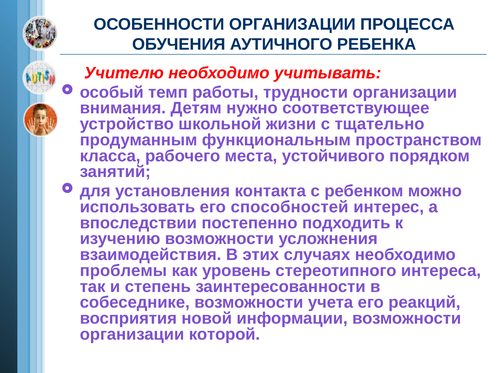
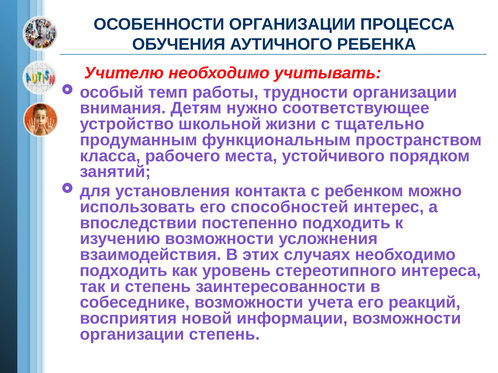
проблемы: проблемы -> подходить (123, 271)
организации которой: которой -> степень (224, 335)
